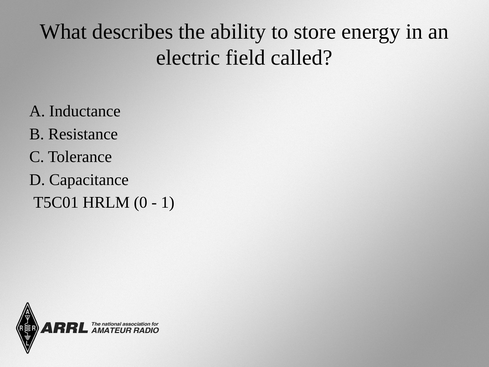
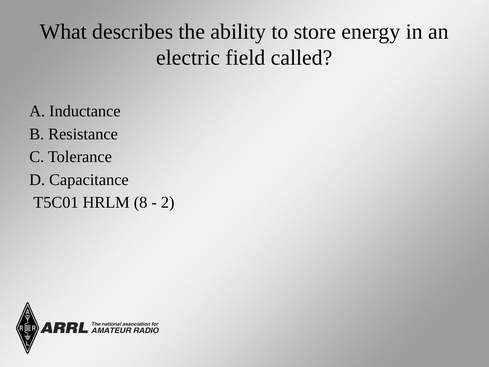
0: 0 -> 8 (141, 202)
1: 1 -> 2 (168, 202)
